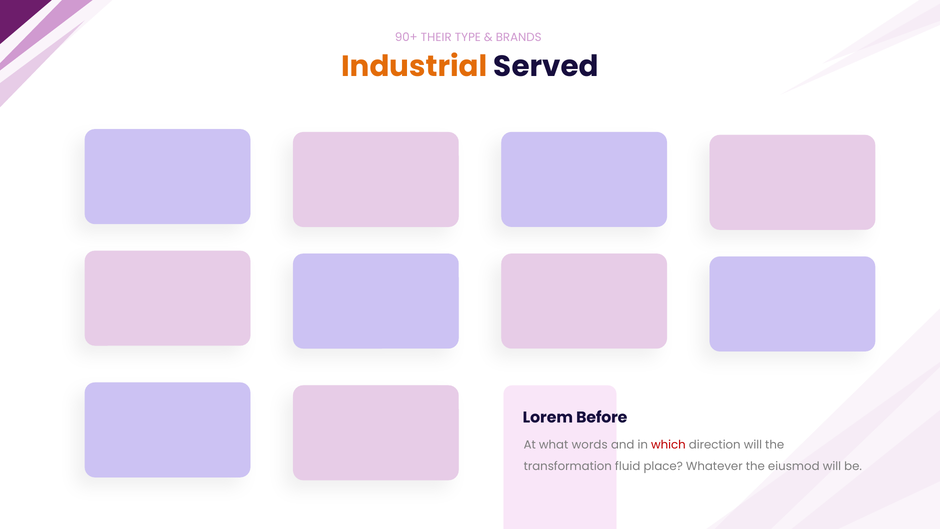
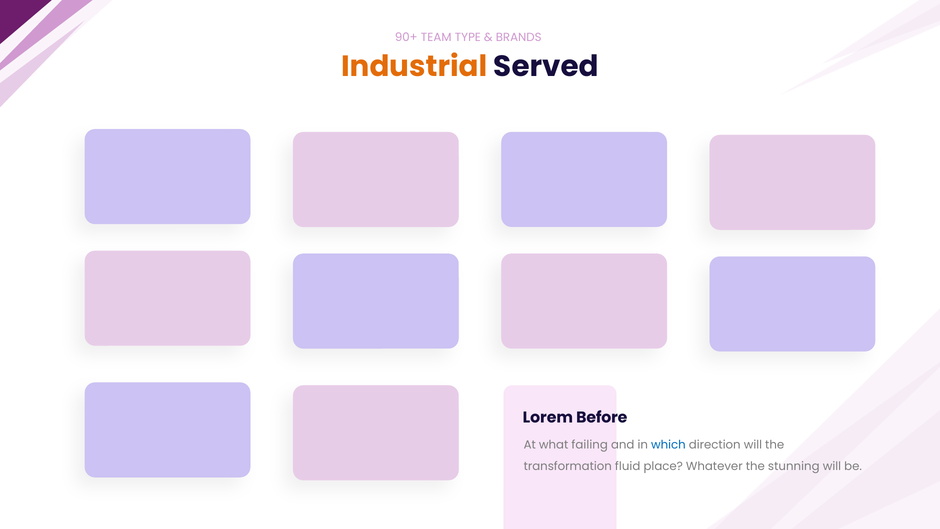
THEIR: THEIR -> TEAM (436, 38)
words: words -> failing (590, 445)
which colour: red -> blue (668, 445)
eiusmod: eiusmod -> stunning (794, 466)
